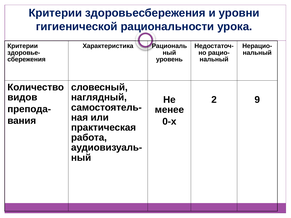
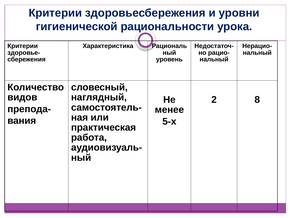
9: 9 -> 8 (257, 100)
0-х: 0-х -> 5-х (169, 122)
